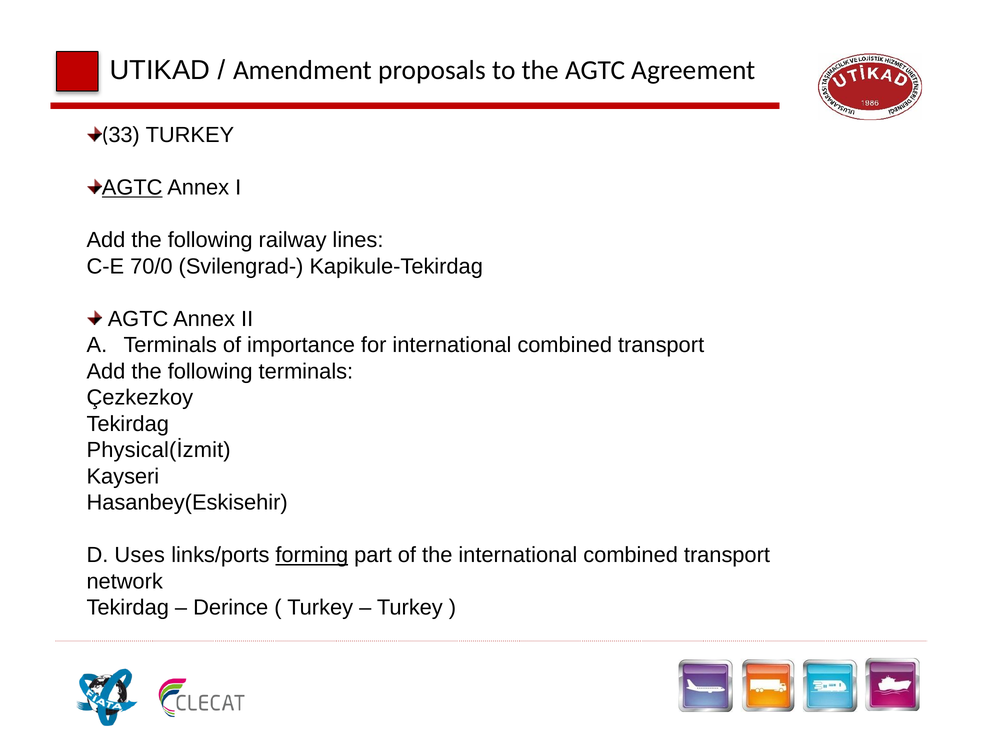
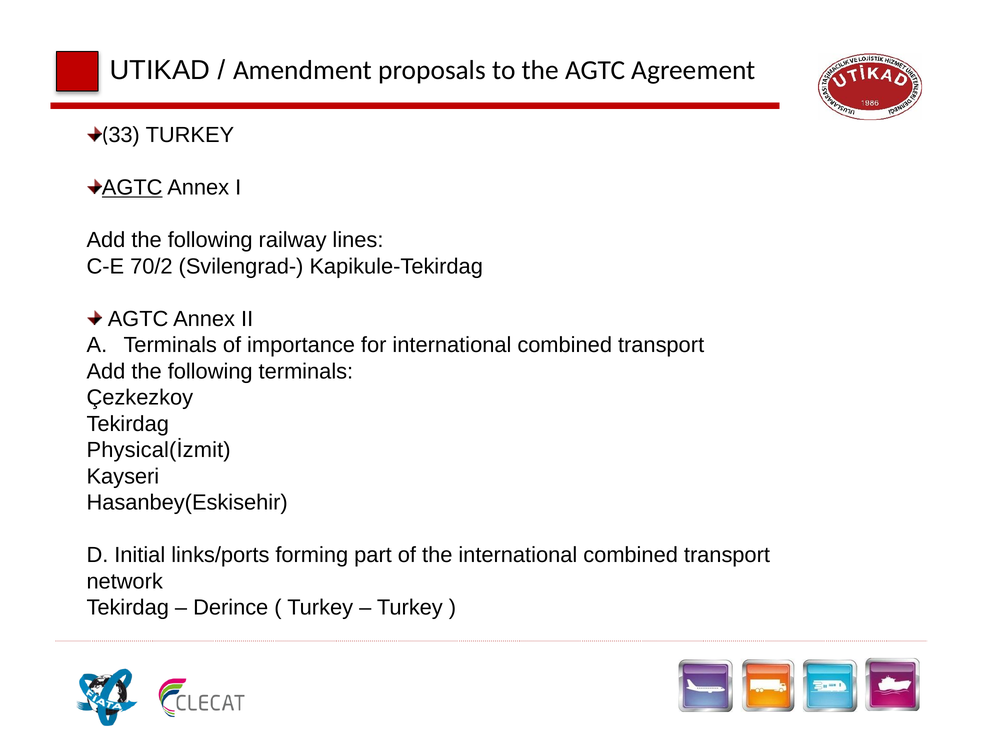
70/0: 70/0 -> 70/2 (151, 266)
Uses: Uses -> Initial (140, 555)
forming underline: present -> none (312, 555)
